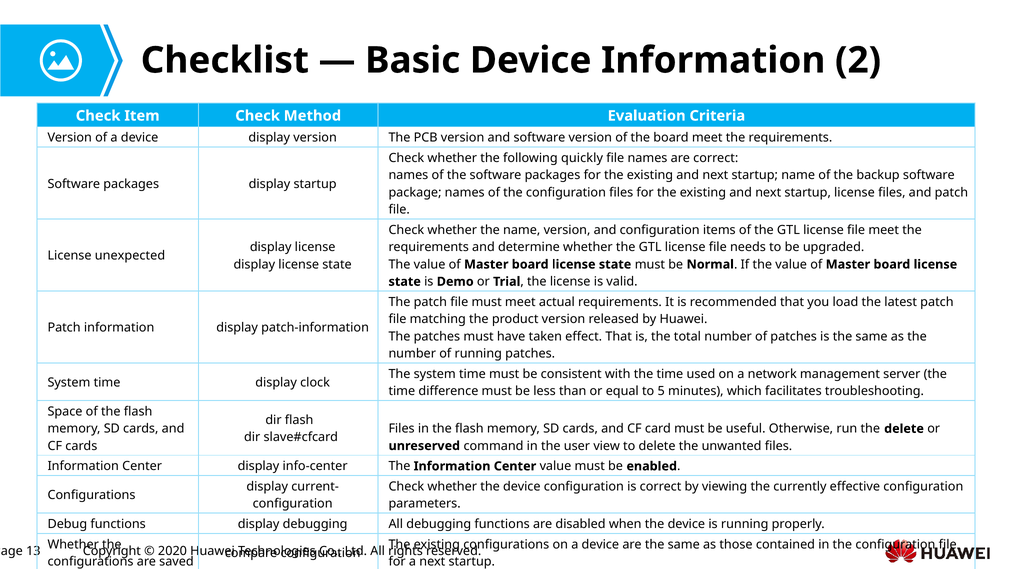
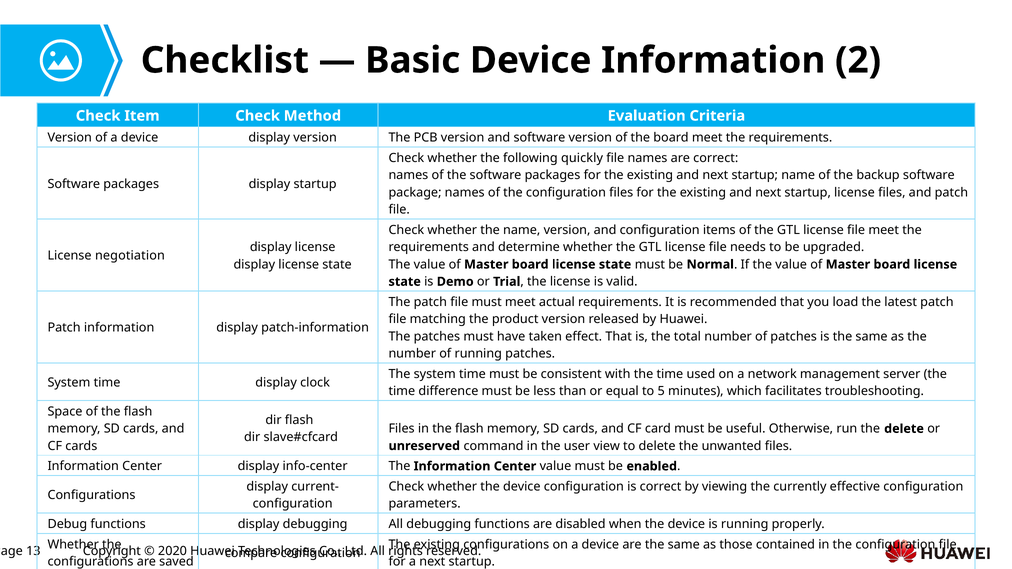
unexpected: unexpected -> negotiation (130, 256)
